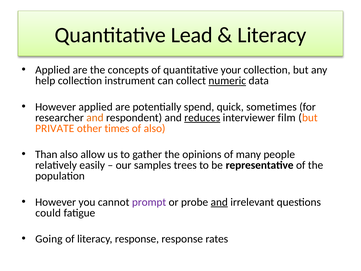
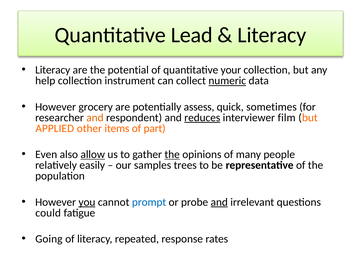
Applied: Applied -> Literacy (53, 70)
concepts: concepts -> potential (128, 70)
However applied: applied -> grocery (96, 107)
spend: spend -> assess (199, 107)
PRIVATE: PRIVATE -> APPLIED (55, 128)
times: times -> items (117, 128)
of also: also -> part (155, 128)
Than: Than -> Even (46, 154)
allow underline: none -> present (93, 154)
the underline: none -> present (172, 154)
you underline: none -> present (87, 202)
prompt colour: purple -> blue (149, 202)
literacy response: response -> repeated (137, 239)
